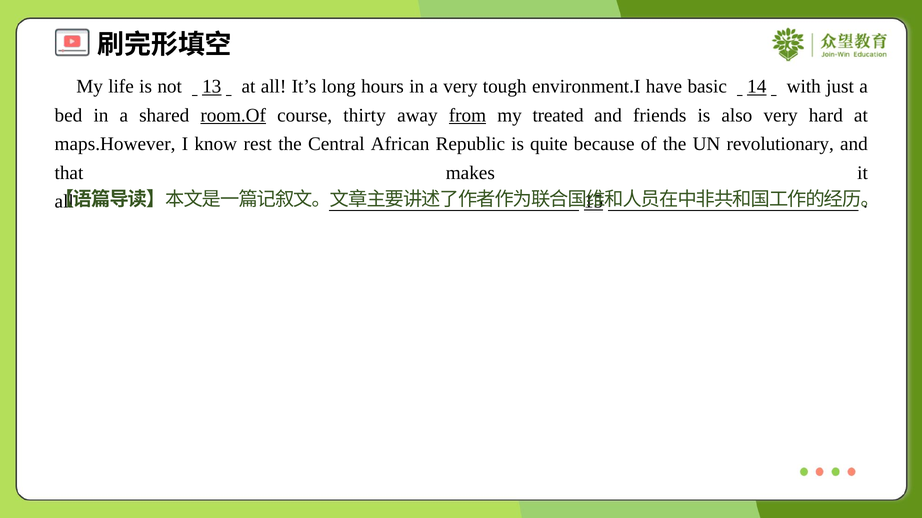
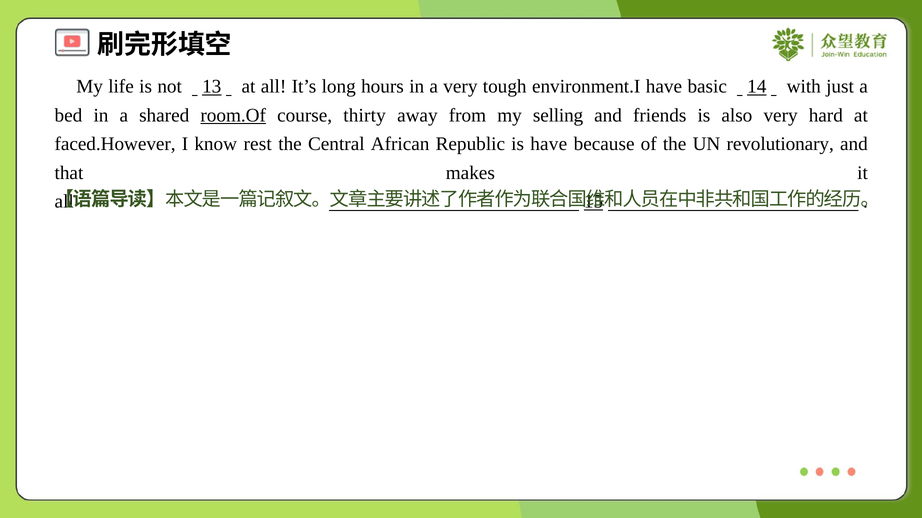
from underline: present -> none (467, 115)
treated: treated -> selling (558, 115)
maps.However: maps.However -> faced.However (115, 144)
is quite: quite -> have (549, 144)
